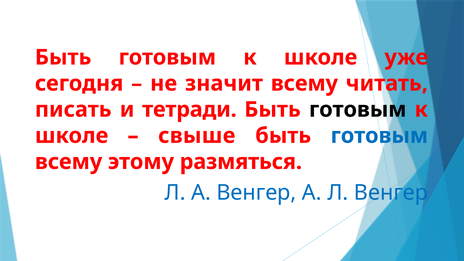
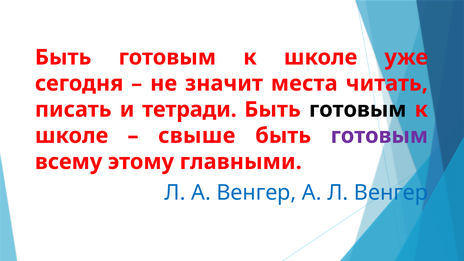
значит всему: всему -> места (304, 83)
готовым colour: blue -> purple (379, 136)
размяться: размяться -> главными (241, 162)
